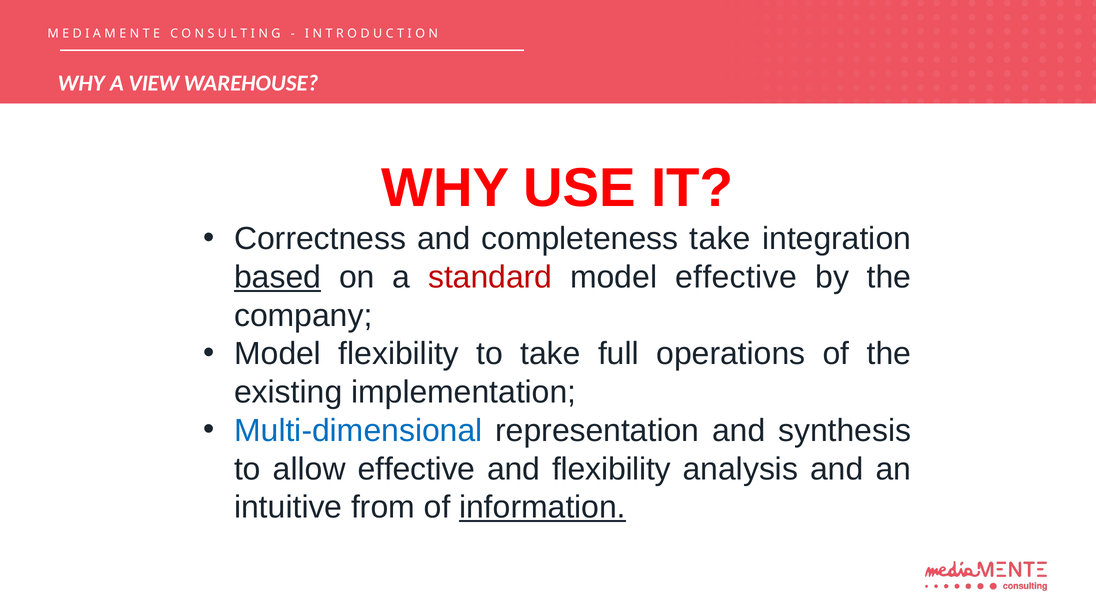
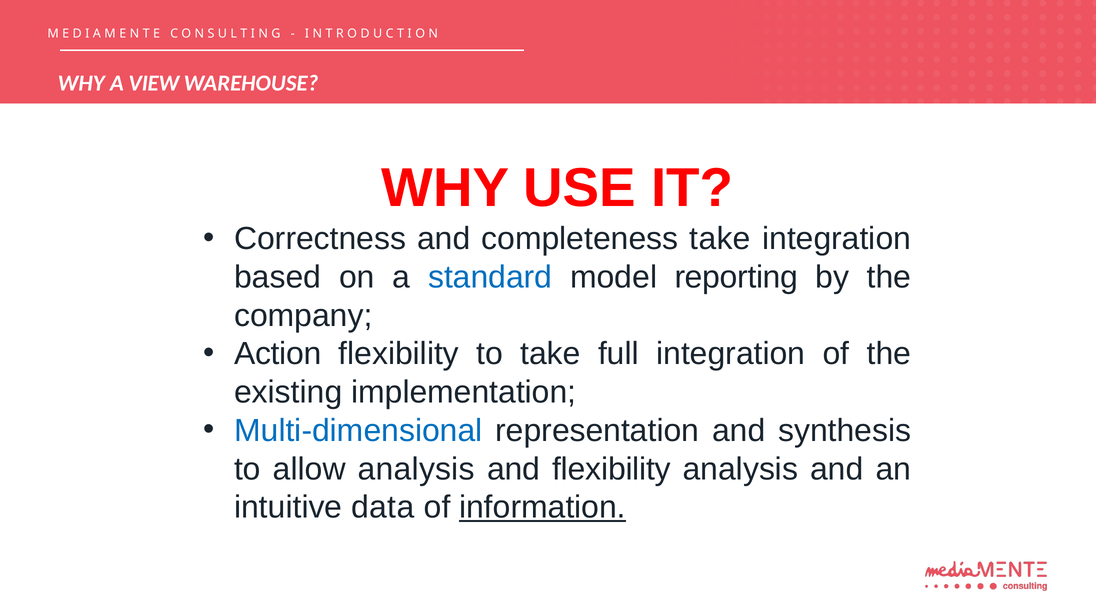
based underline: present -> none (278, 277)
standard colour: red -> blue (490, 277)
model effective: effective -> reporting (736, 277)
Model: Model -> Action (278, 354)
full operations: operations -> integration (731, 354)
allow effective: effective -> analysis (416, 469)
from: from -> data (383, 508)
